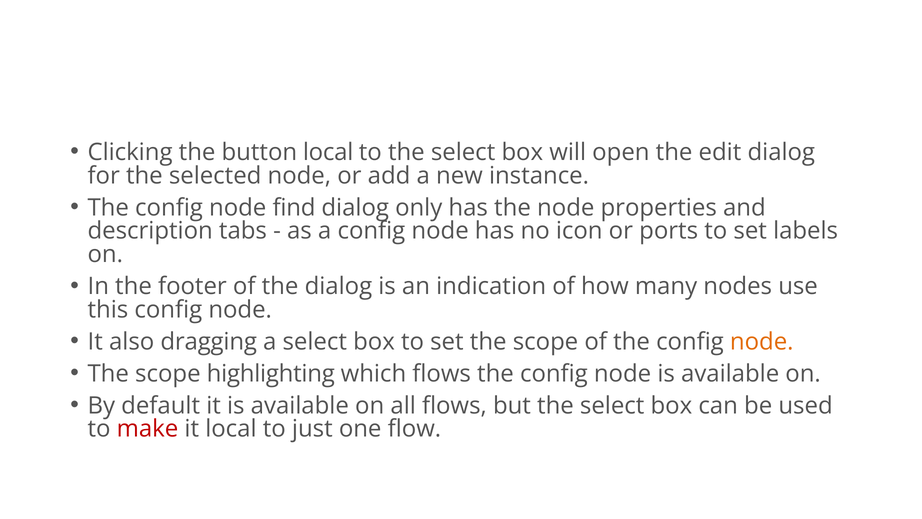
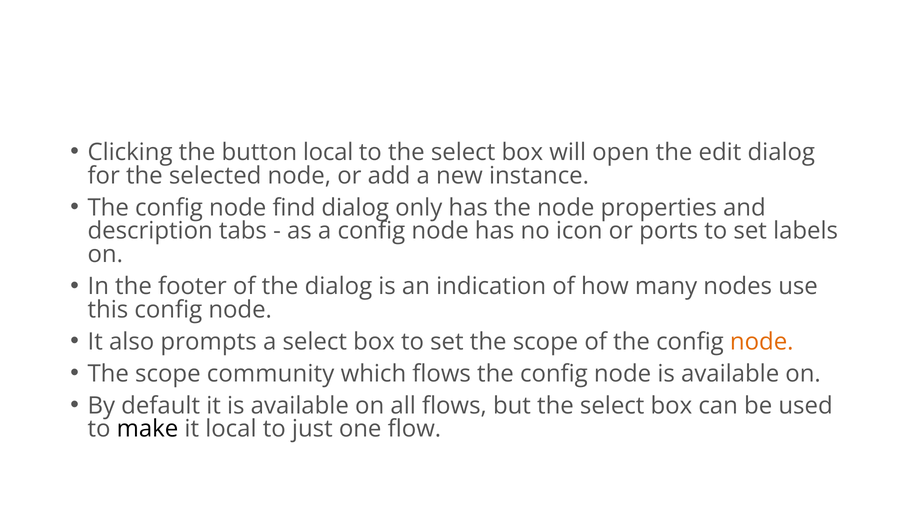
dragging: dragging -> prompts (209, 341)
highlighting: highlighting -> community (271, 373)
make colour: red -> black (148, 429)
